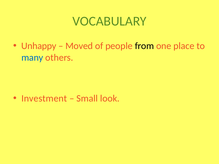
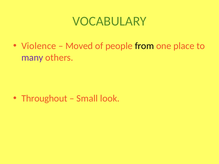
Unhappy: Unhappy -> Violence (39, 46)
many colour: blue -> purple (32, 58)
Investment: Investment -> Throughout (44, 99)
